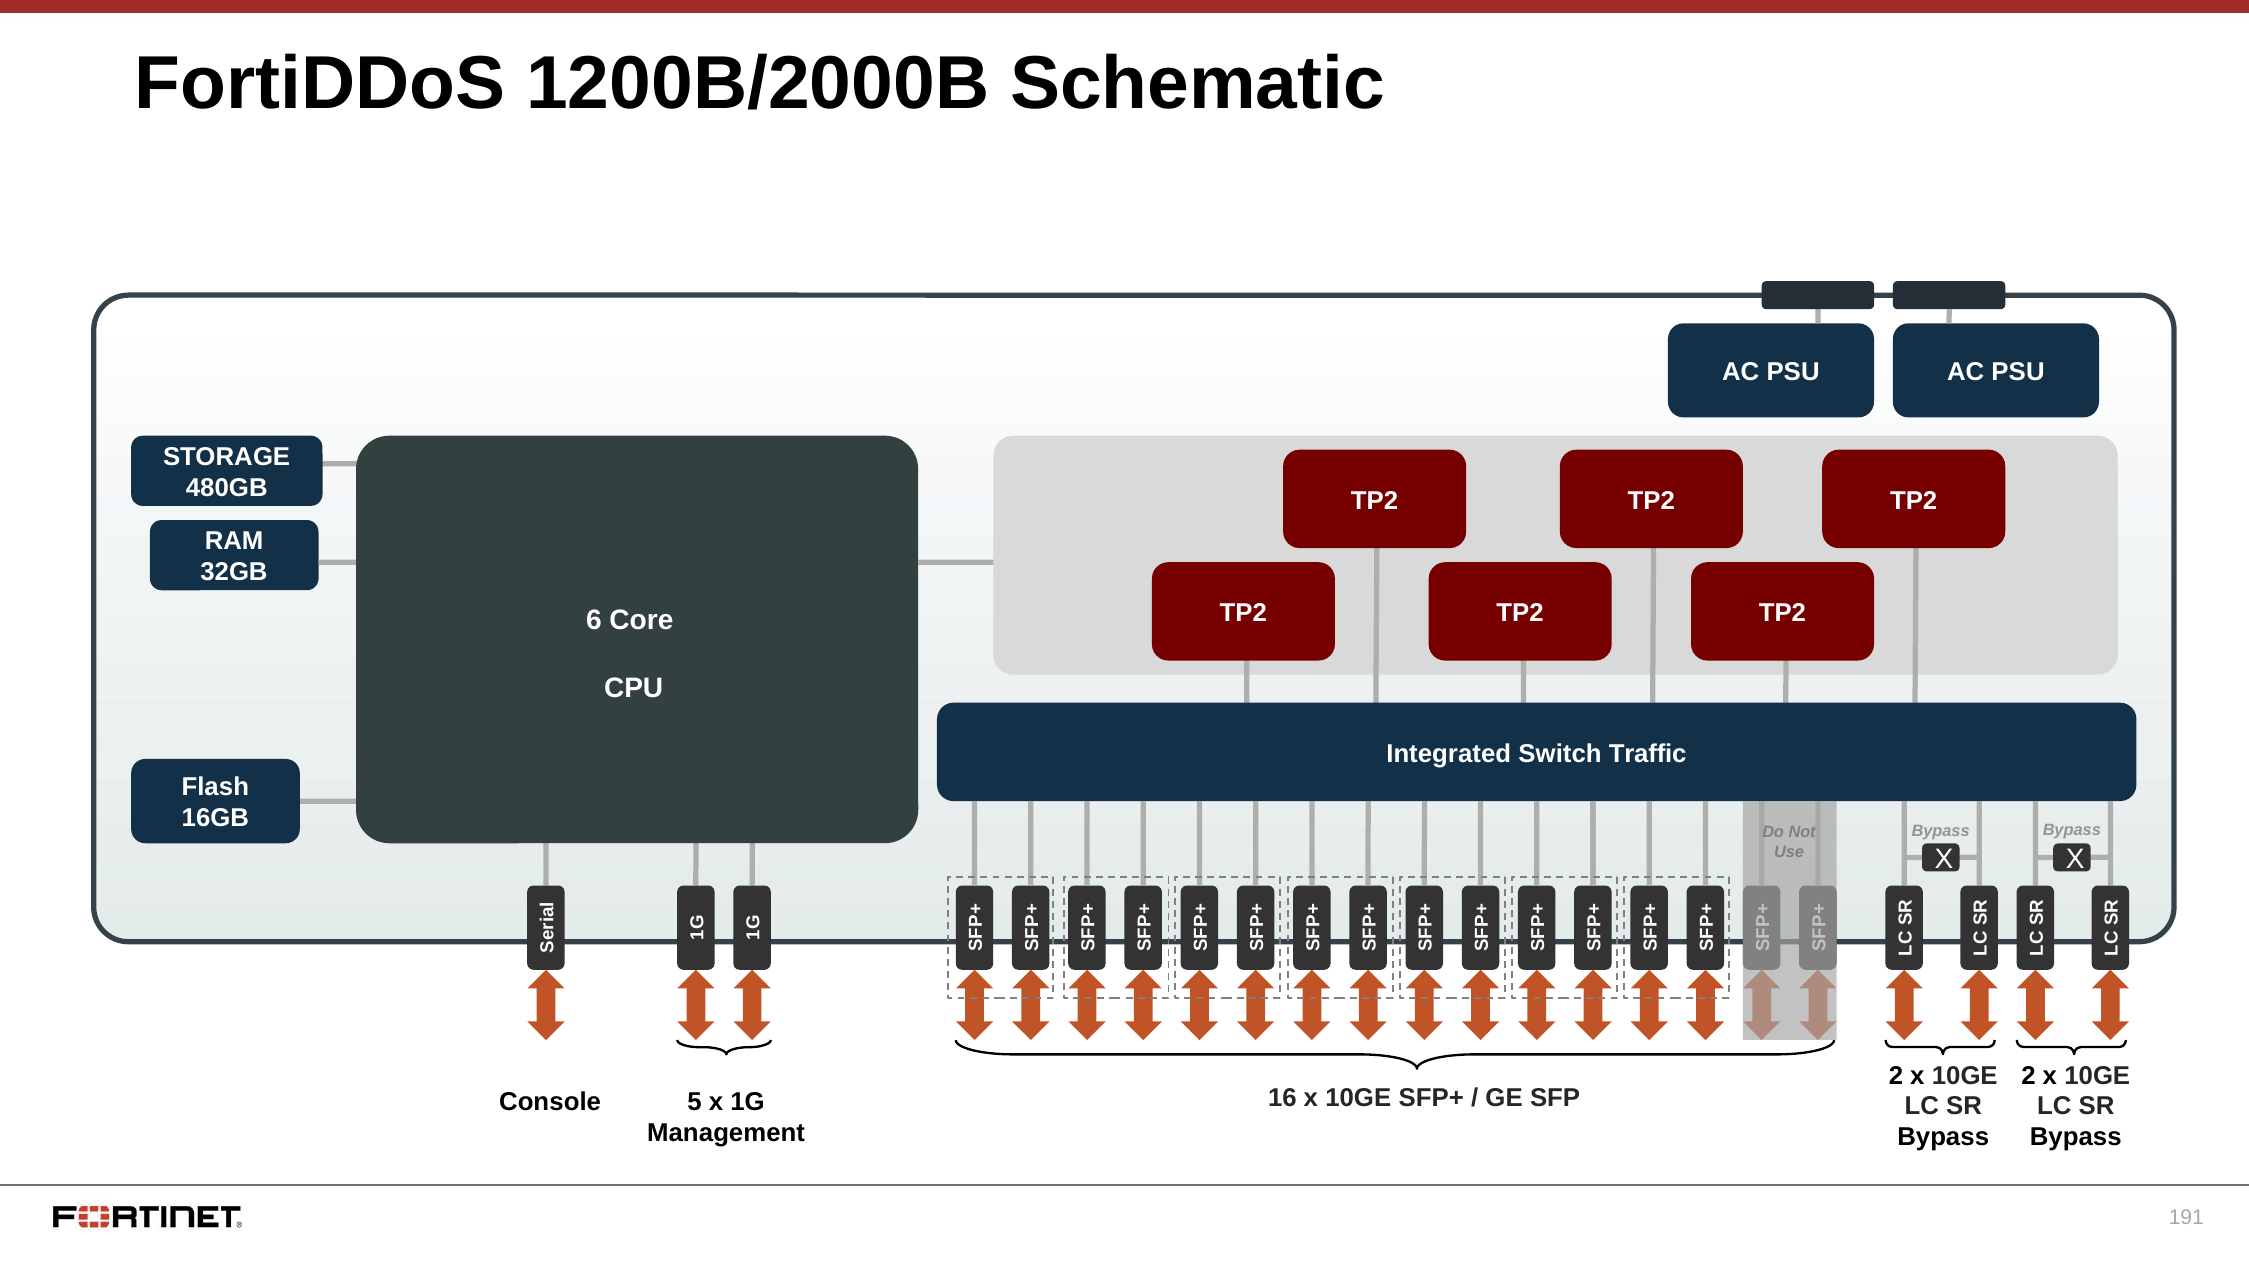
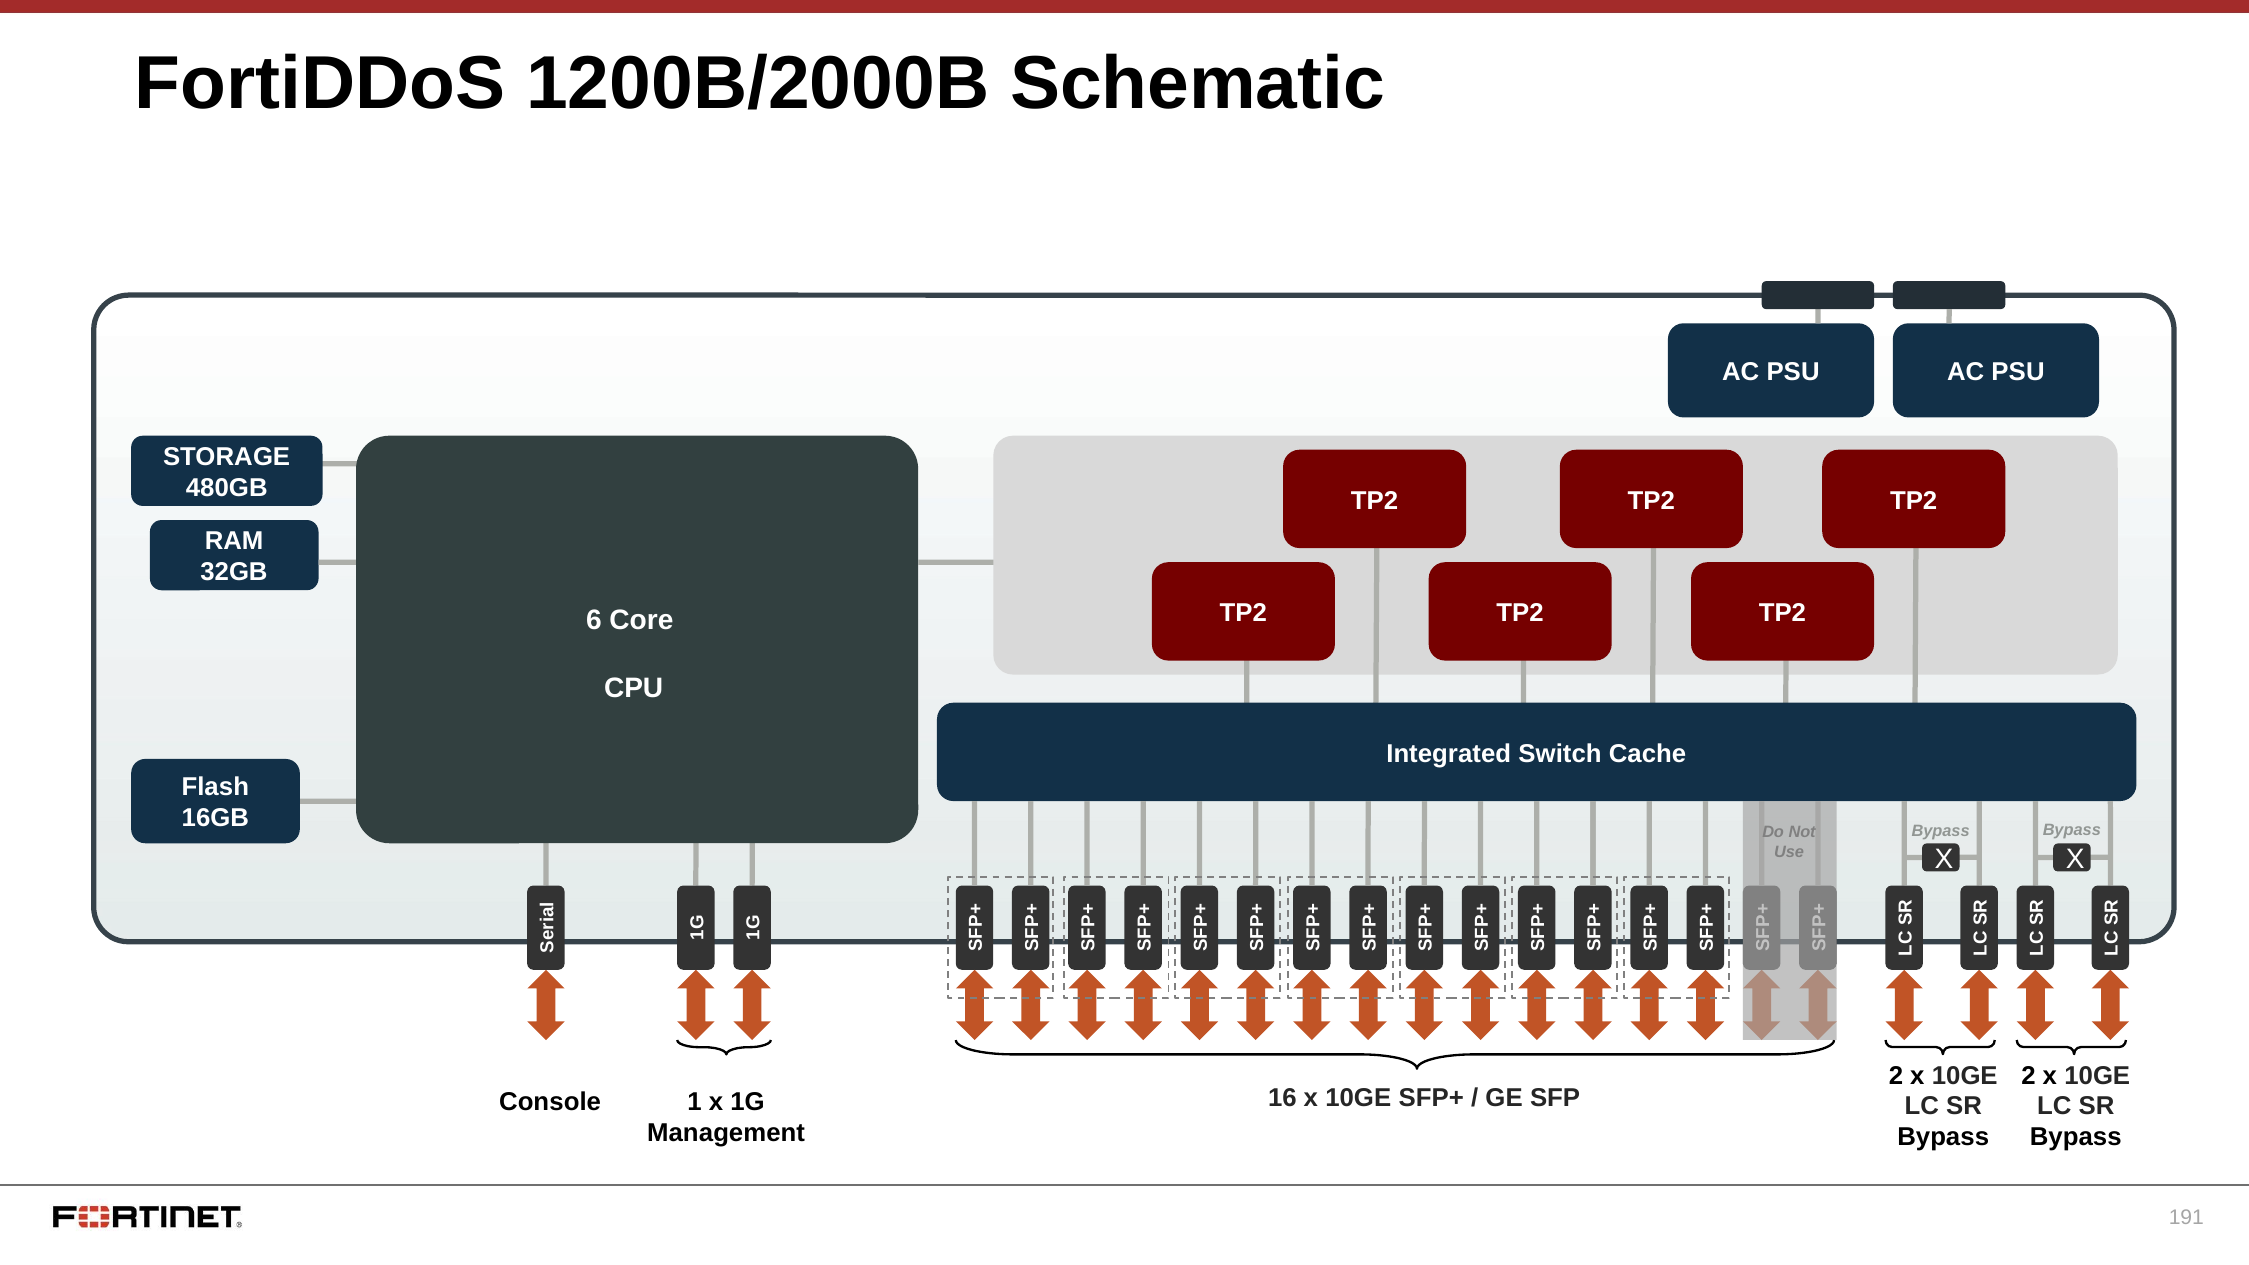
Traffic: Traffic -> Cache (1648, 754)
Console 5: 5 -> 1 (695, 1102)
